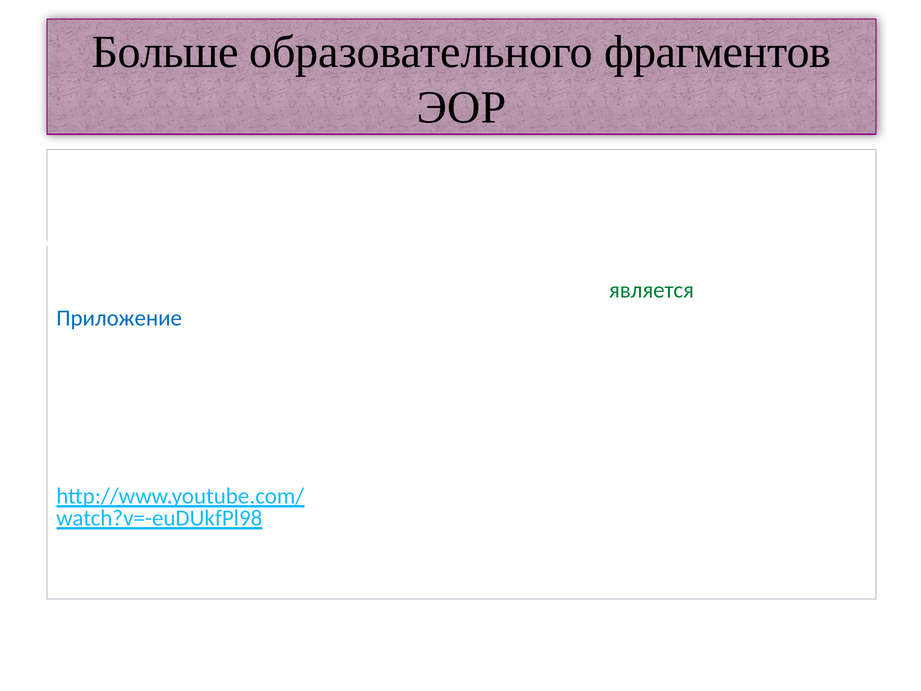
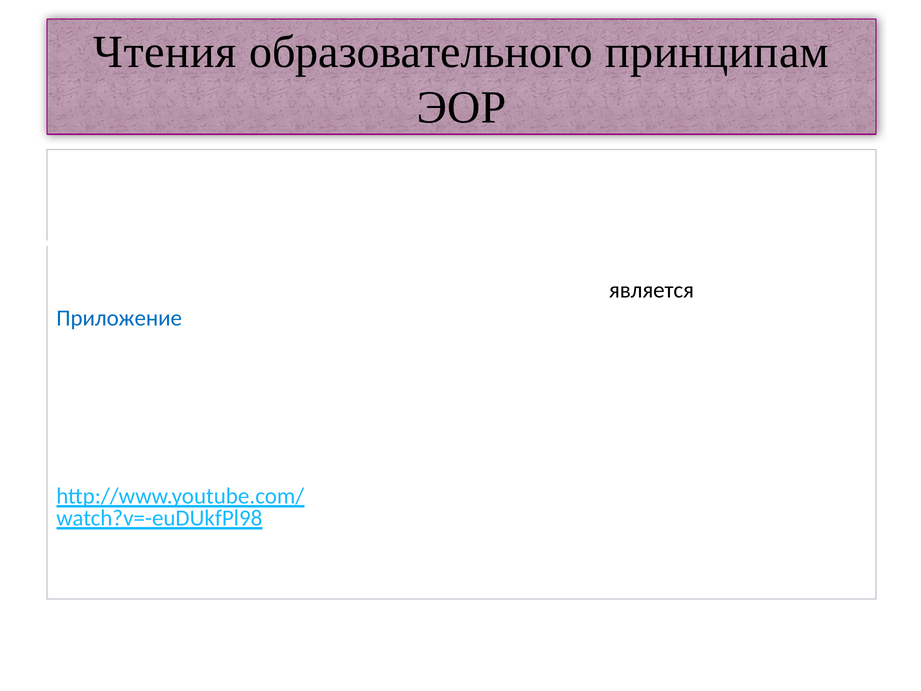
Больше: Больше -> Чтения (165, 52)
фрагментов: фрагментов -> принципам (717, 52)
является colour: green -> black (651, 290)
